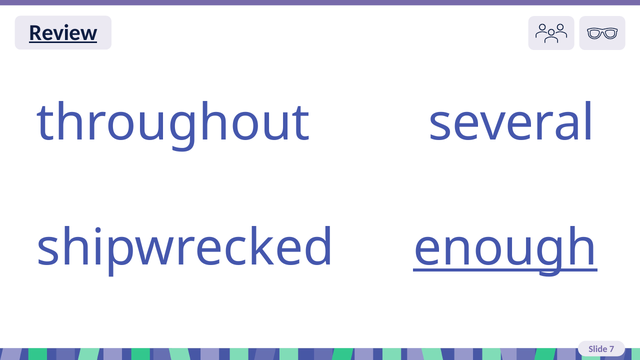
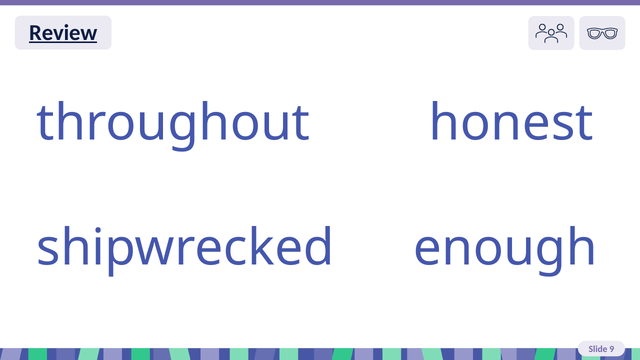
several: several -> honest (511, 123)
enough underline: present -> none (505, 248)
7: 7 -> 9 (612, 349)
